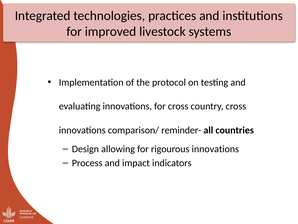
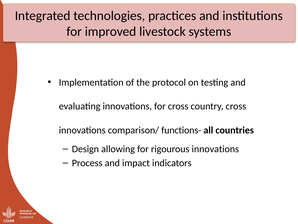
reminder-: reminder- -> functions- (181, 130)
